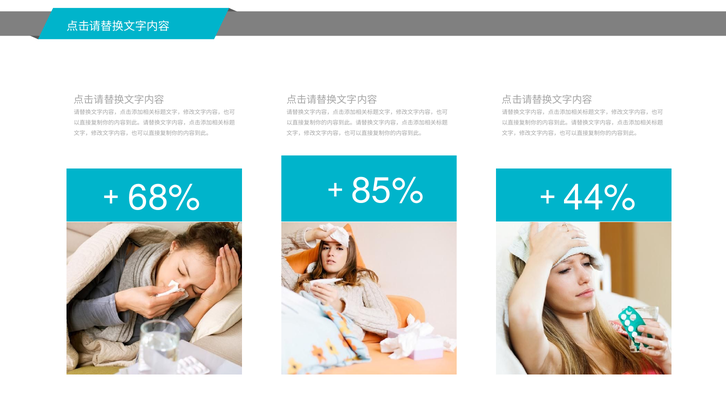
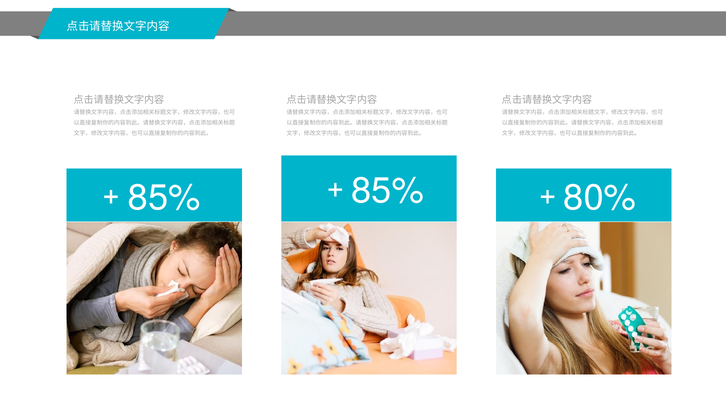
68%: 68% -> 85% (164, 198)
44%: 44% -> 80% (600, 198)
